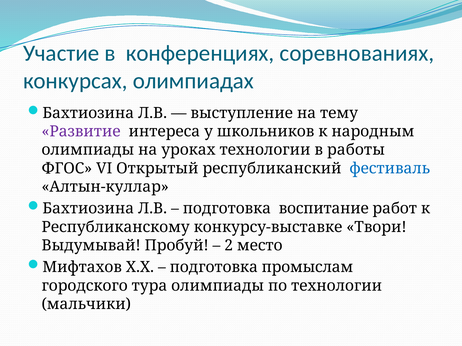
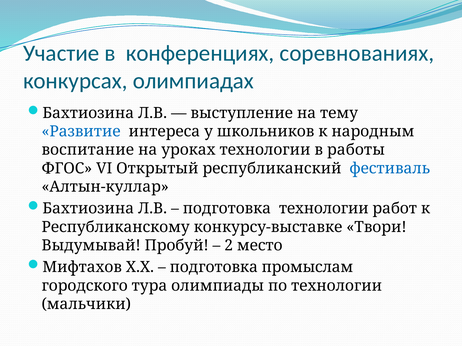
Развитие colour: purple -> blue (81, 132)
олимпиады: олимпиады -> воспитание (88, 150)
подготовка воспитание: воспитание -> технологии (324, 209)
